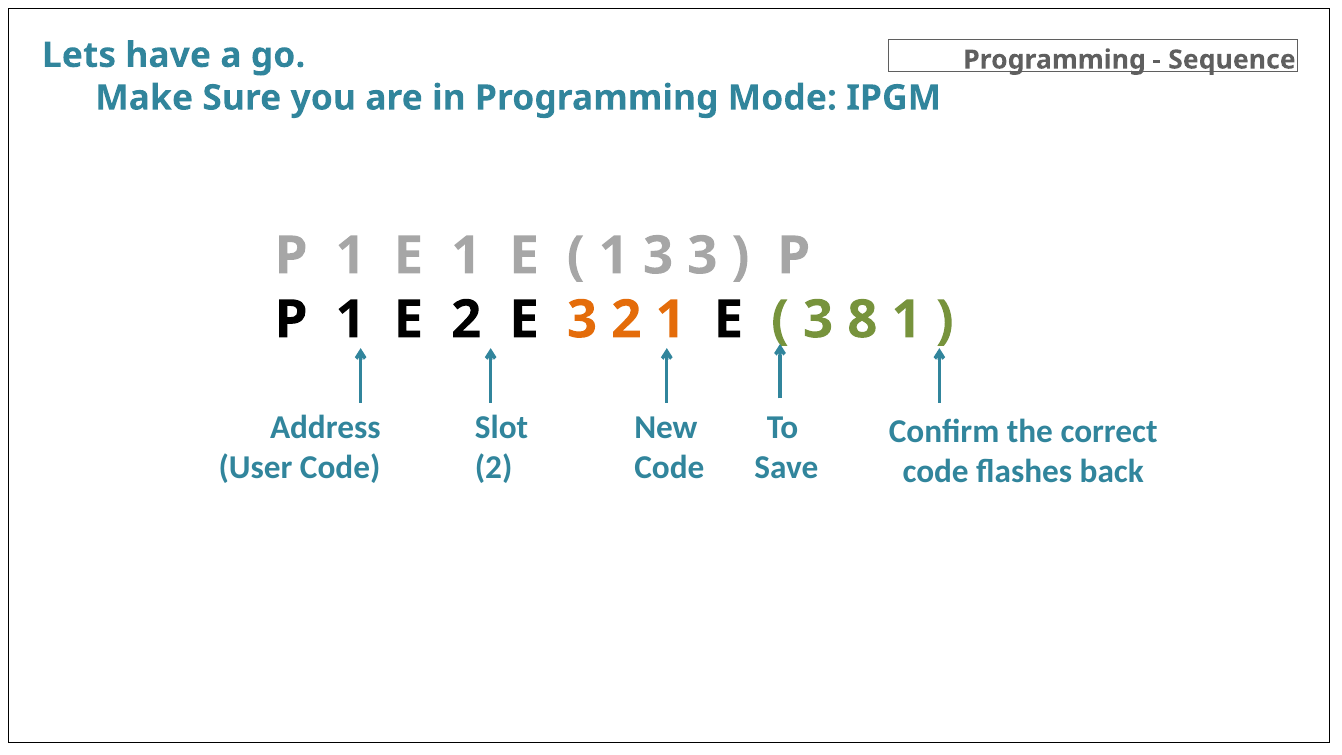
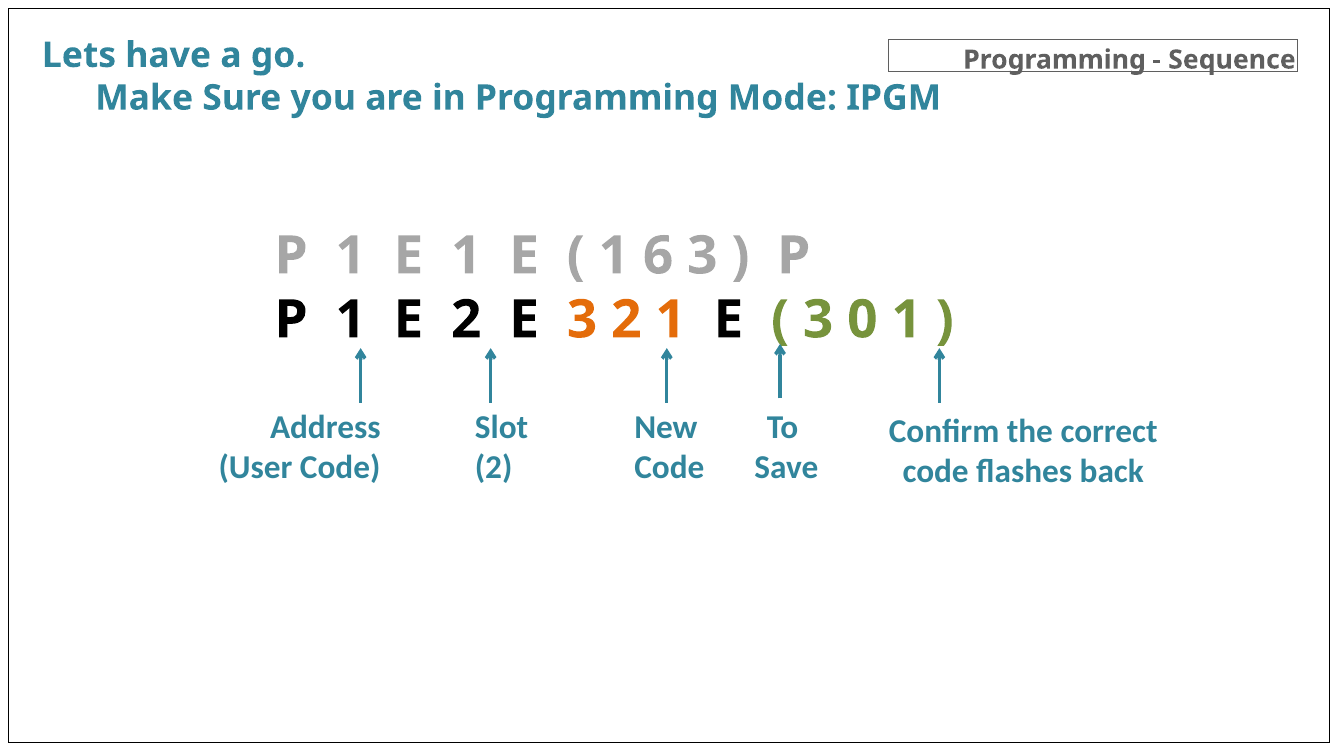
1 3: 3 -> 6 (658, 256)
8: 8 -> 0 (862, 320)
